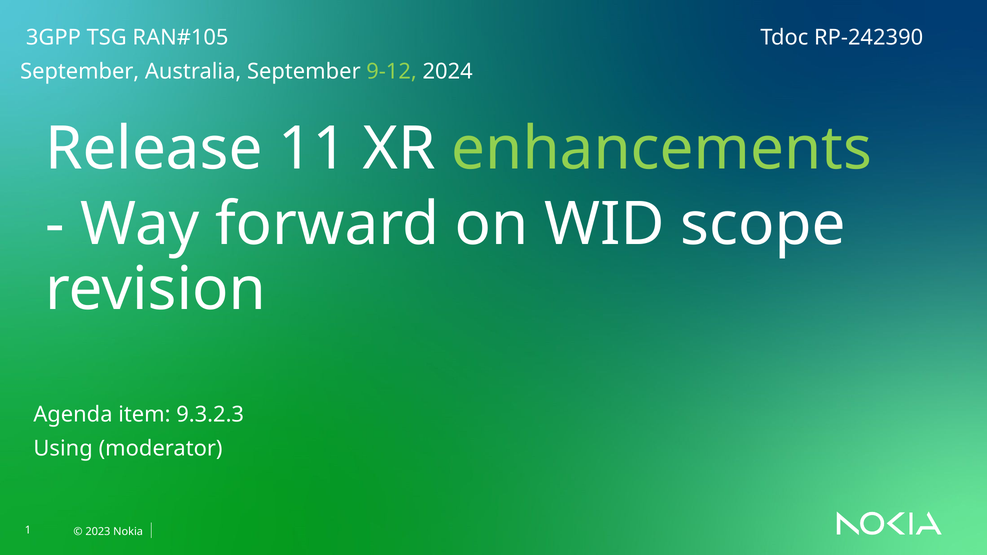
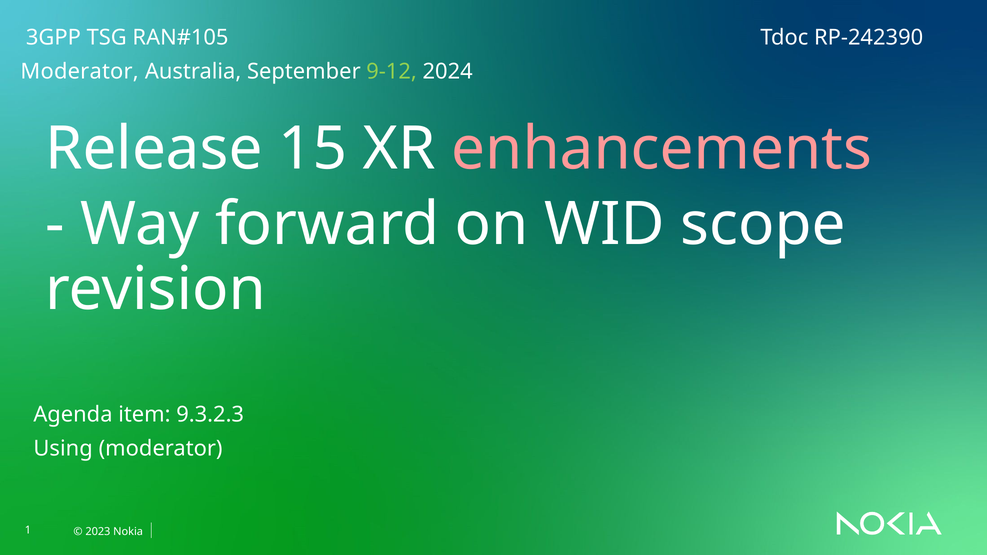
September: September -> Moderator (80, 71)
11: 11 -> 15 (313, 149)
enhancements colour: light green -> pink (662, 149)
